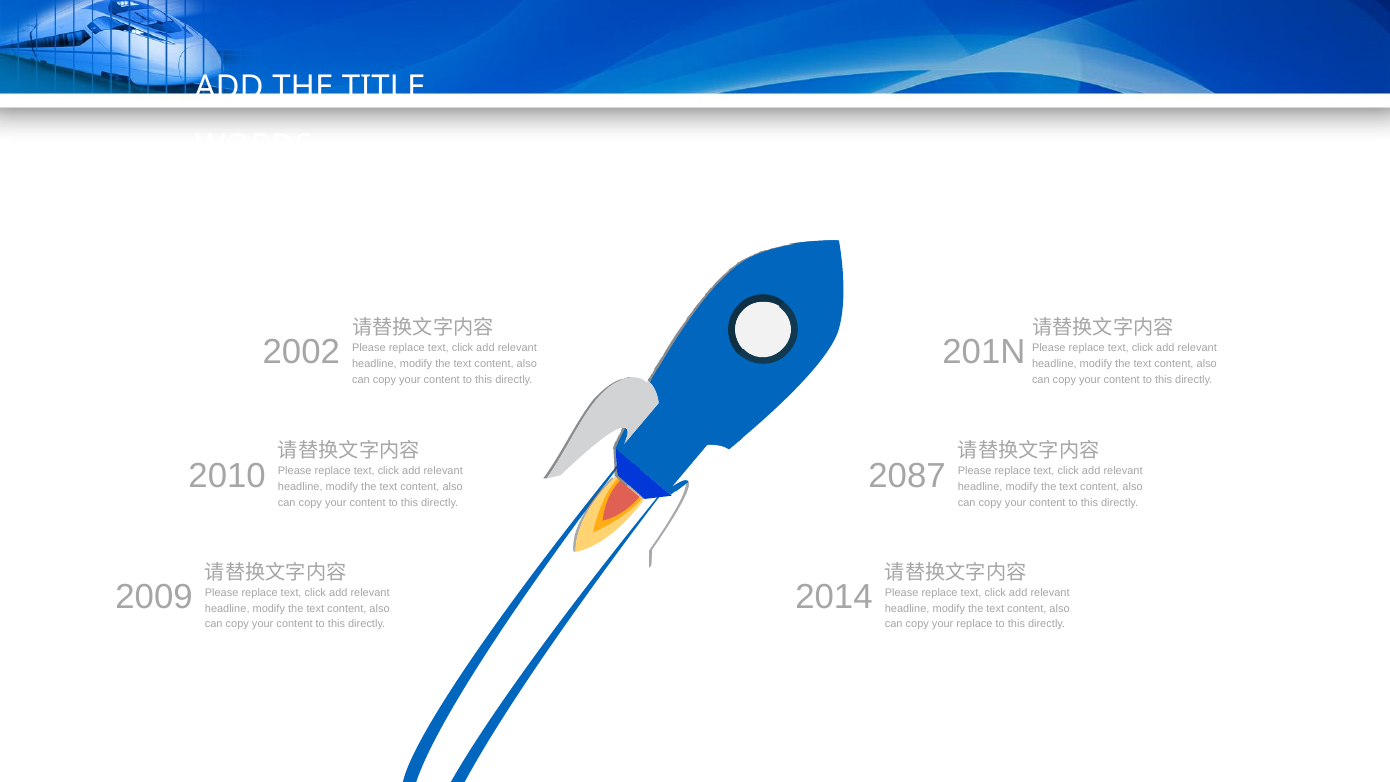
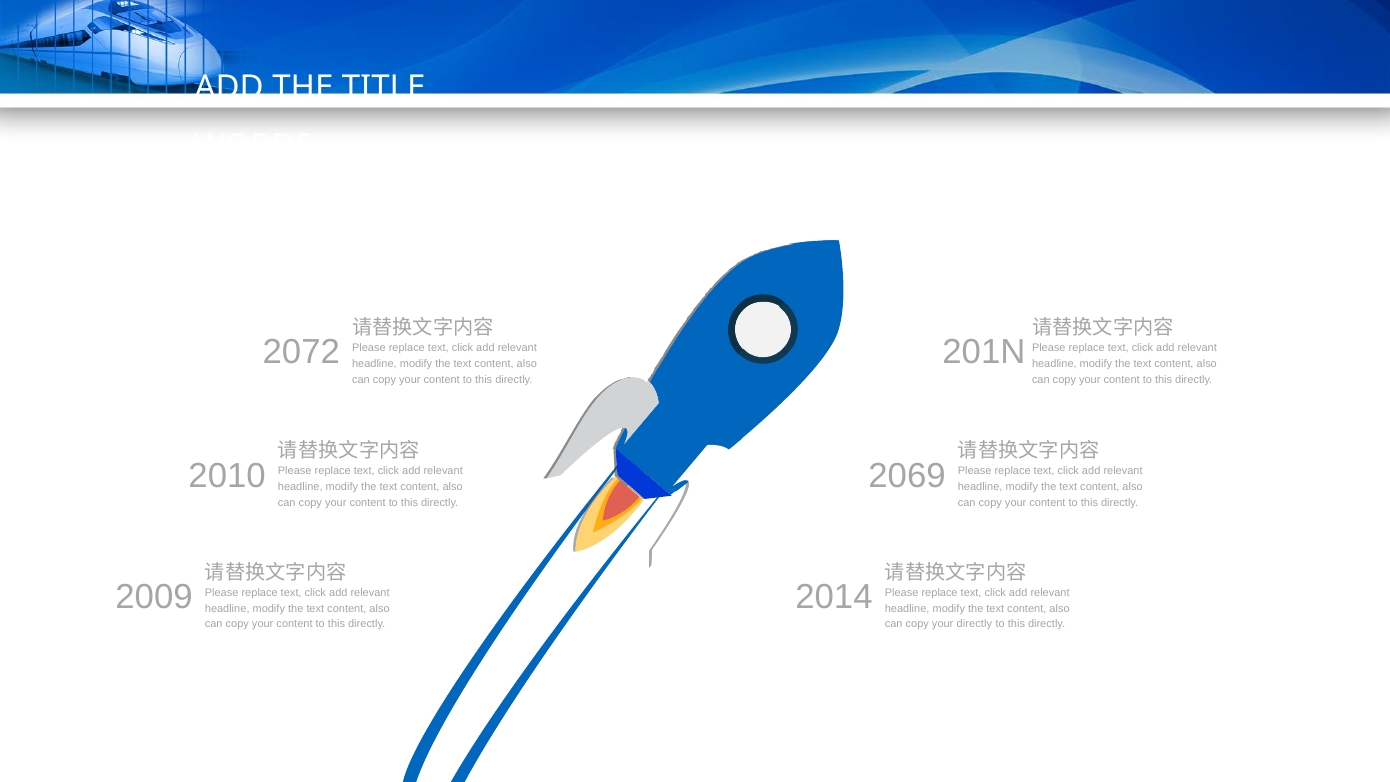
2002: 2002 -> 2072 (301, 352)
2087: 2087 -> 2069 (907, 475)
your replace: replace -> directly (974, 624)
